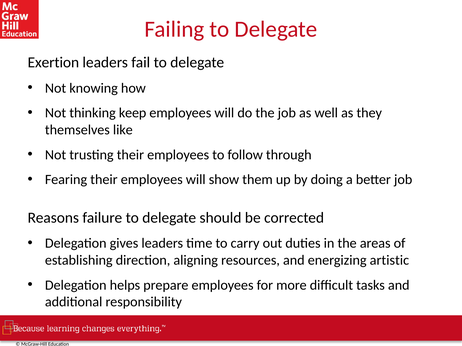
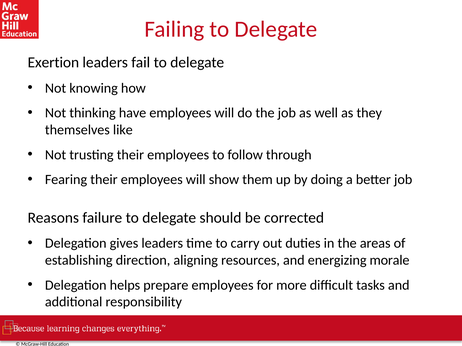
keep: keep -> have (133, 113)
artistic: artistic -> morale (390, 261)
